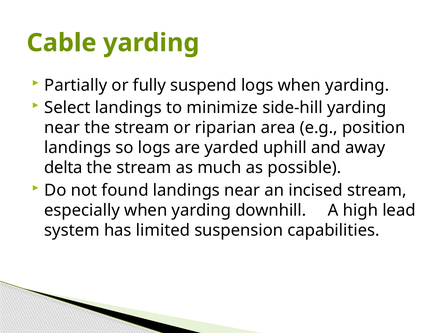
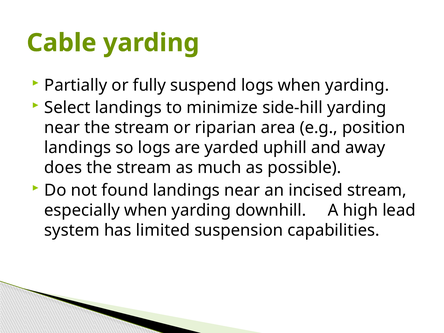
delta: delta -> does (63, 168)
